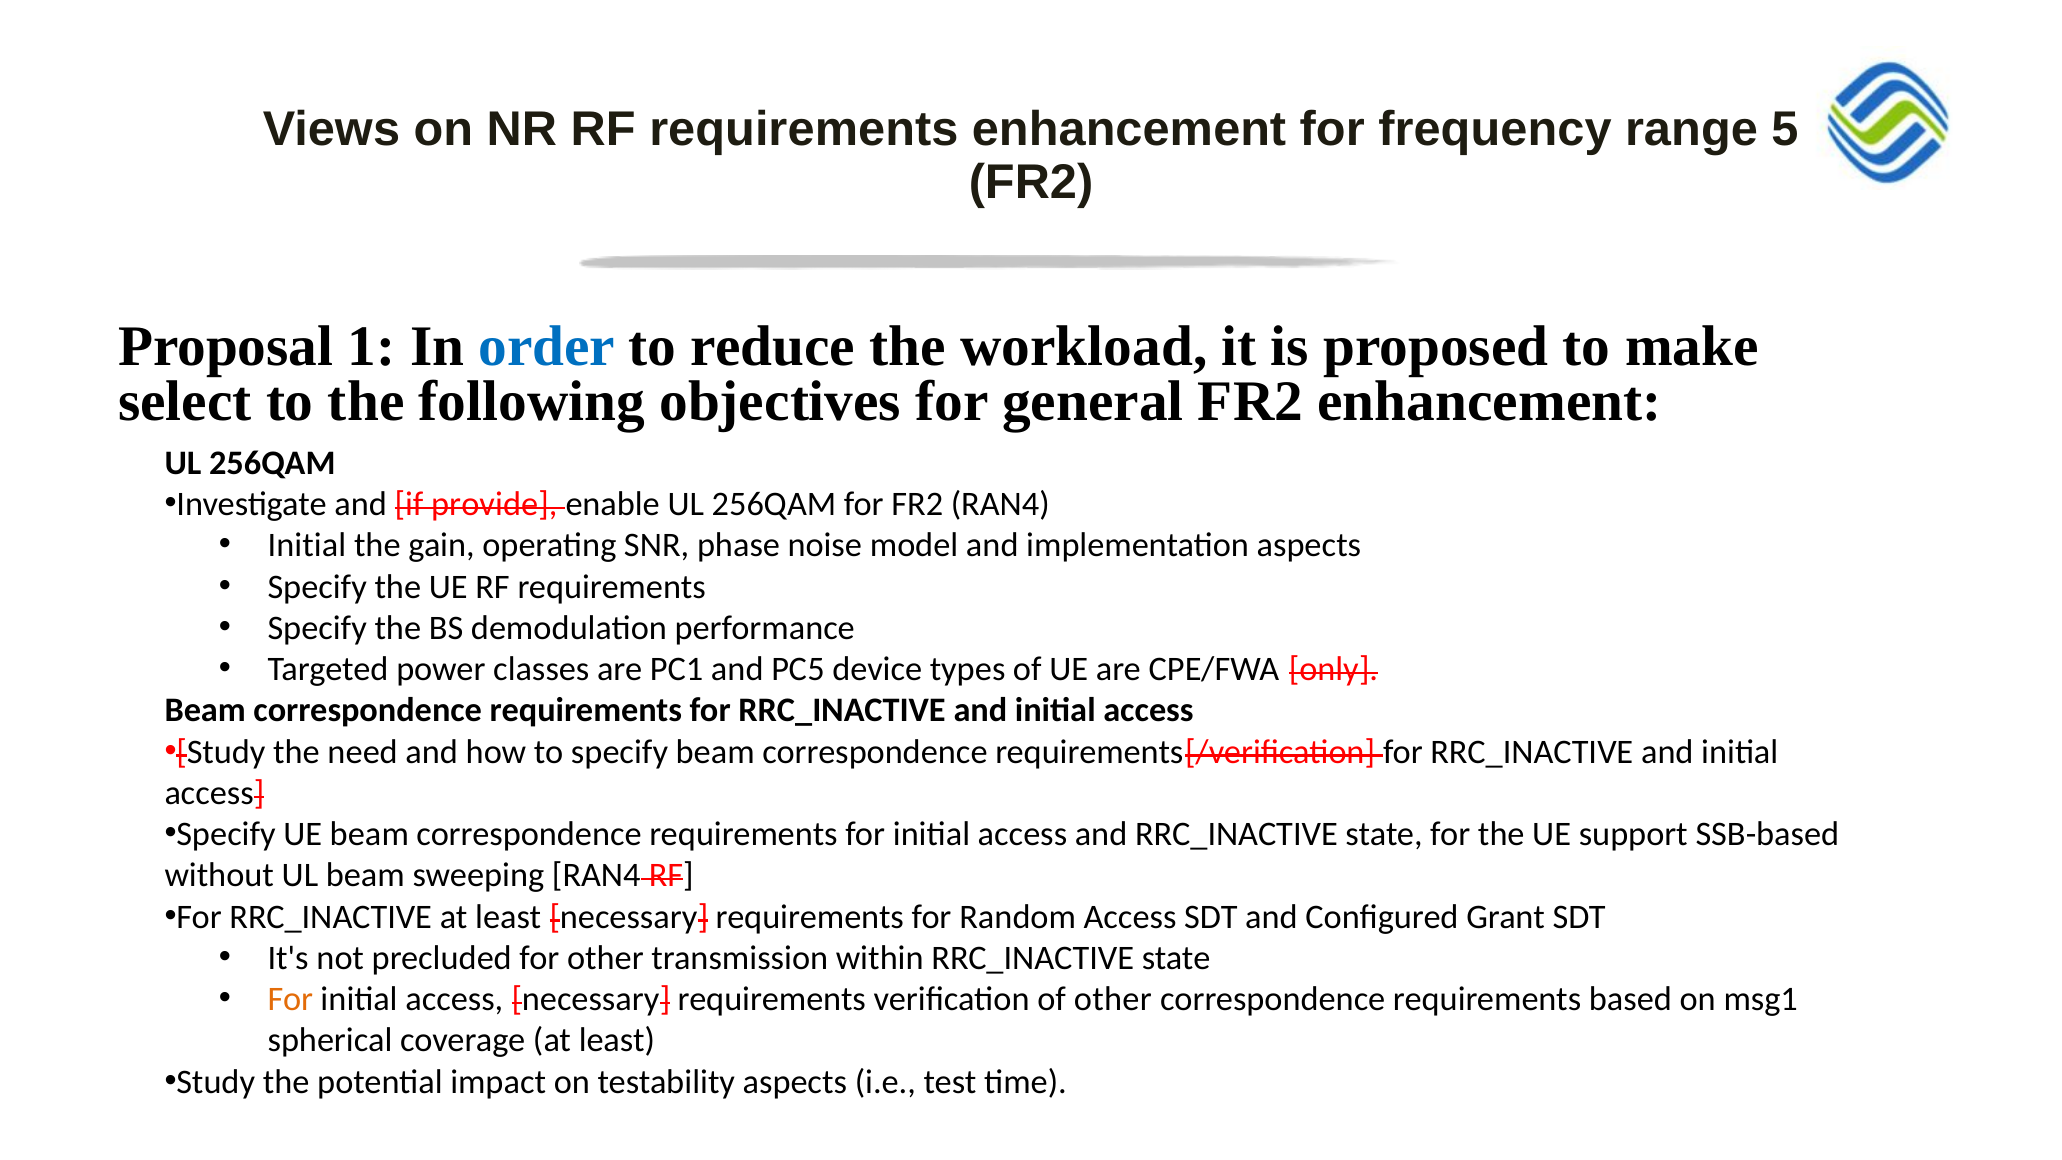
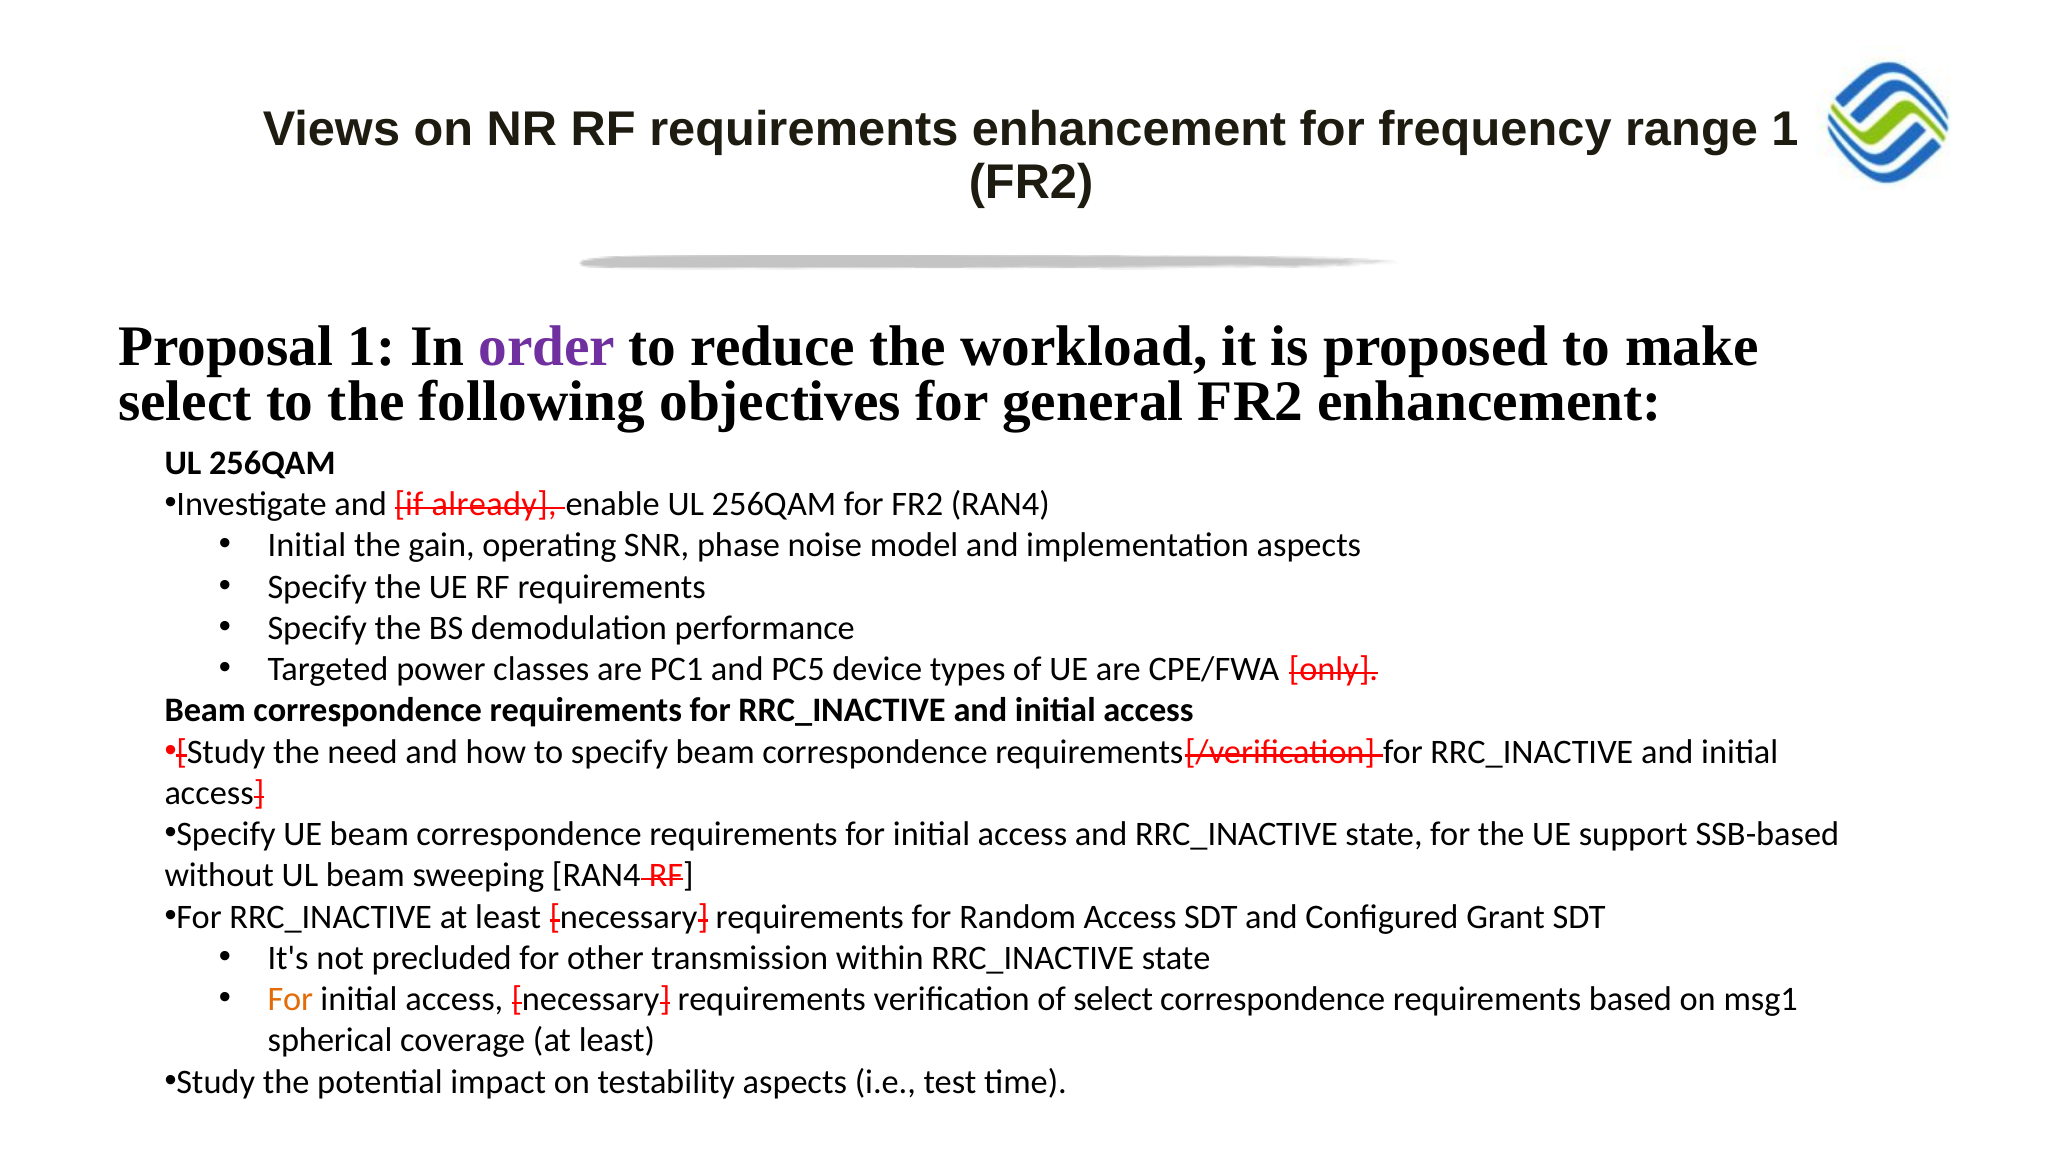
range 5: 5 -> 1 (1785, 130)
order colour: blue -> purple (547, 346)
provide: provide -> already (494, 504)
of other: other -> select (1113, 999)
